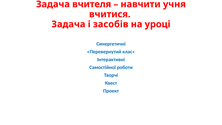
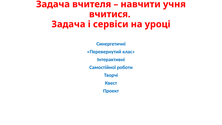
засобів: засобів -> сервіси (111, 24)
